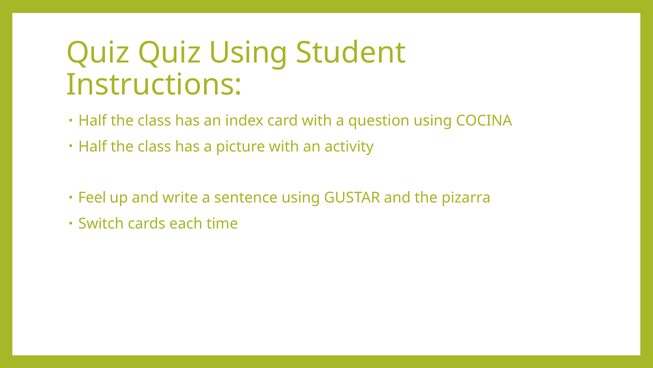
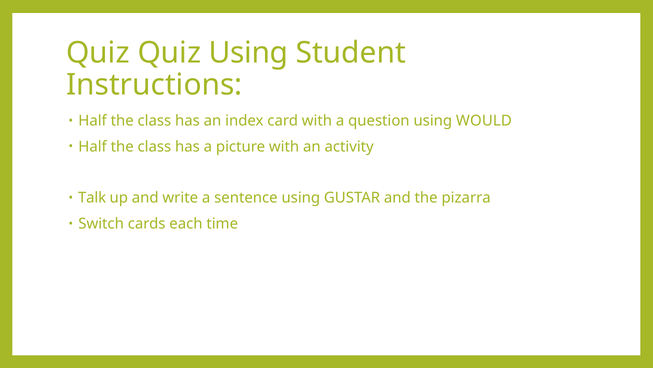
COCINA: COCINA -> WOULD (484, 121)
Feel: Feel -> Talk (92, 198)
